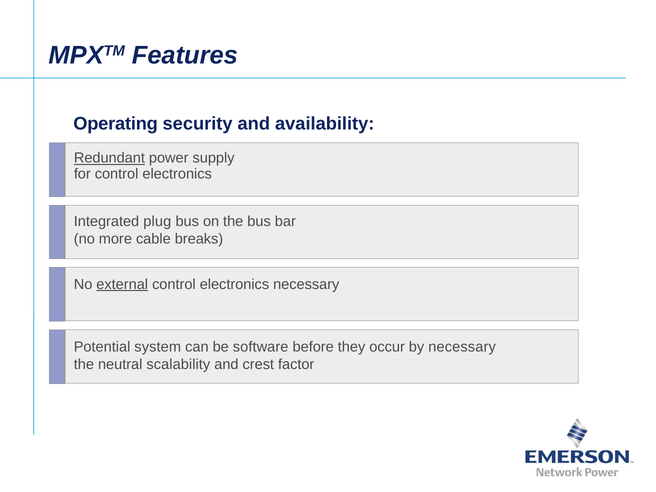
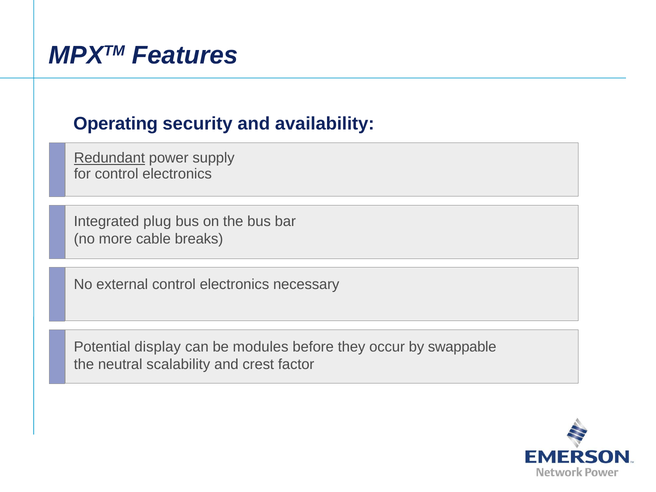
external underline: present -> none (122, 284)
system: system -> display (158, 347)
software: software -> modules (261, 347)
by necessary: necessary -> swappable (462, 347)
